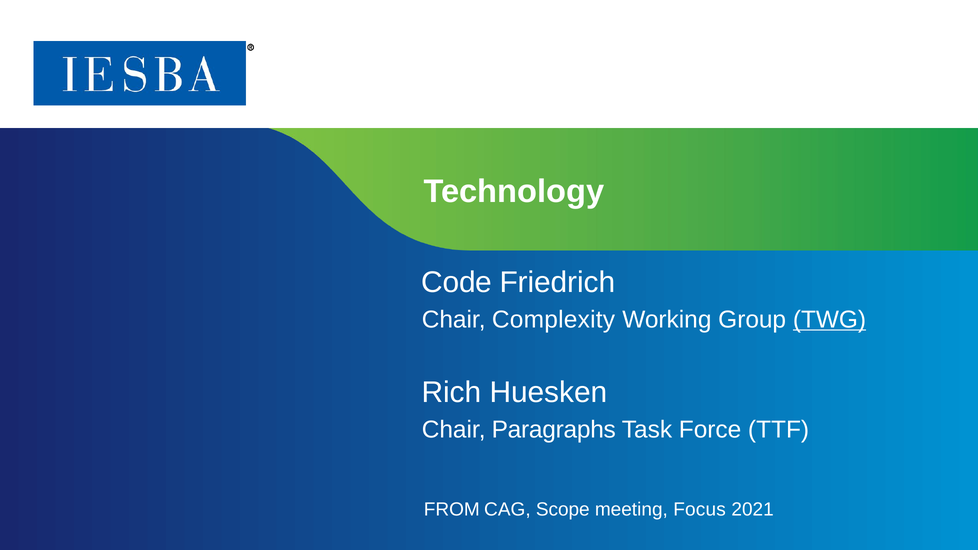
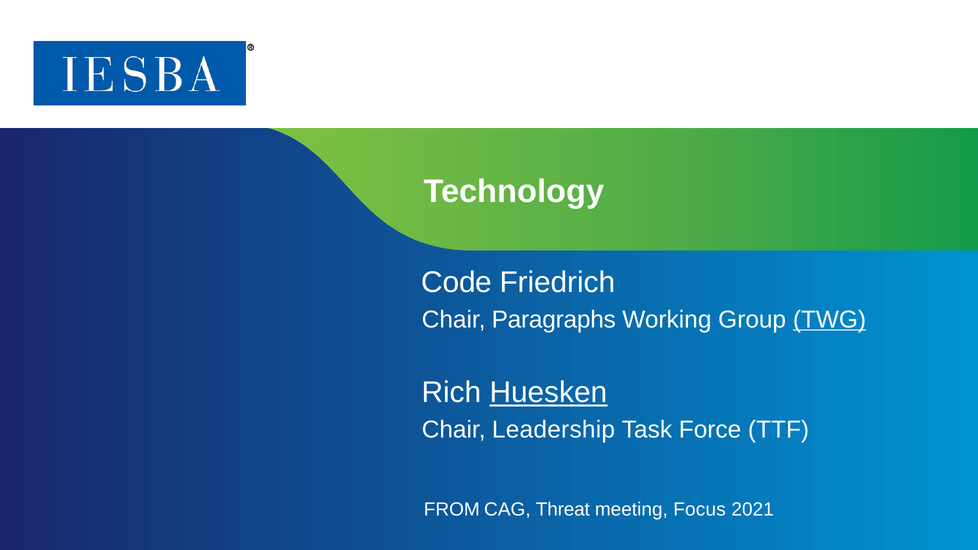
Complexity: Complexity -> Paragraphs (554, 320)
Huesken underline: none -> present (548, 393)
Paragraphs: Paragraphs -> Leadership (554, 430)
Scope: Scope -> Threat (563, 510)
